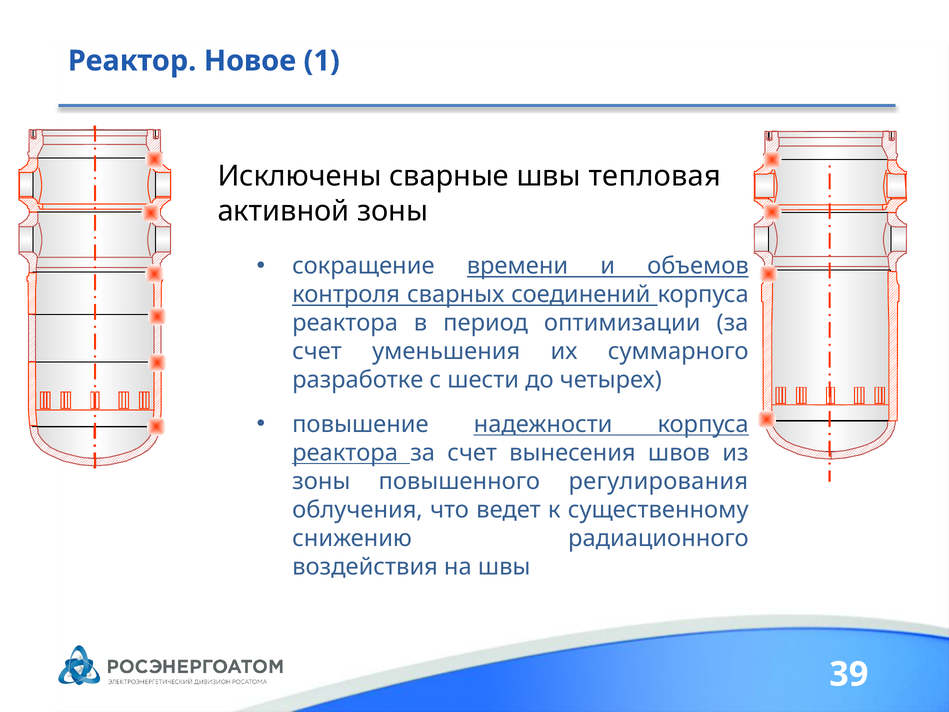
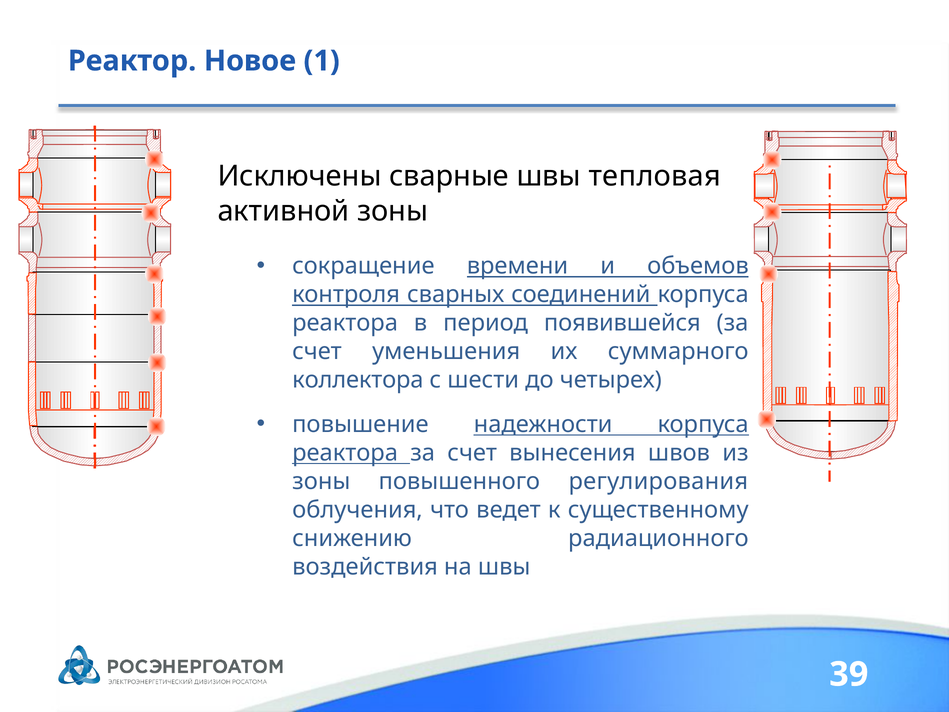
оптимизации: оптимизации -> появившейся (622, 323)
разработке: разработке -> коллектора (358, 380)
